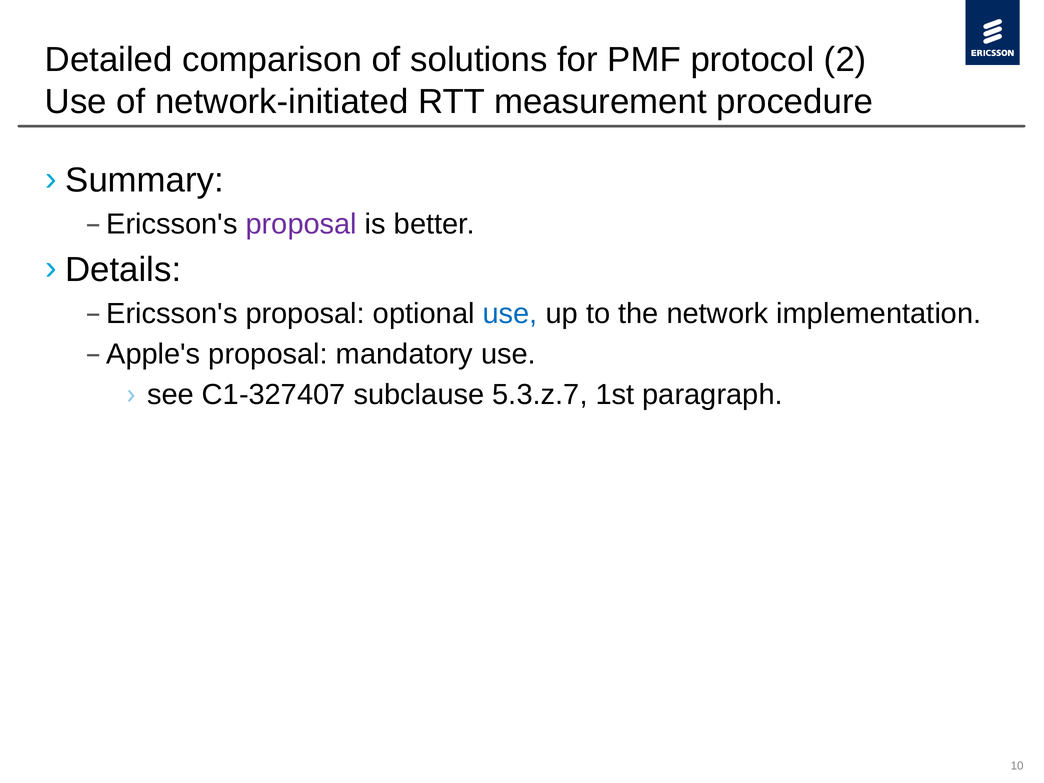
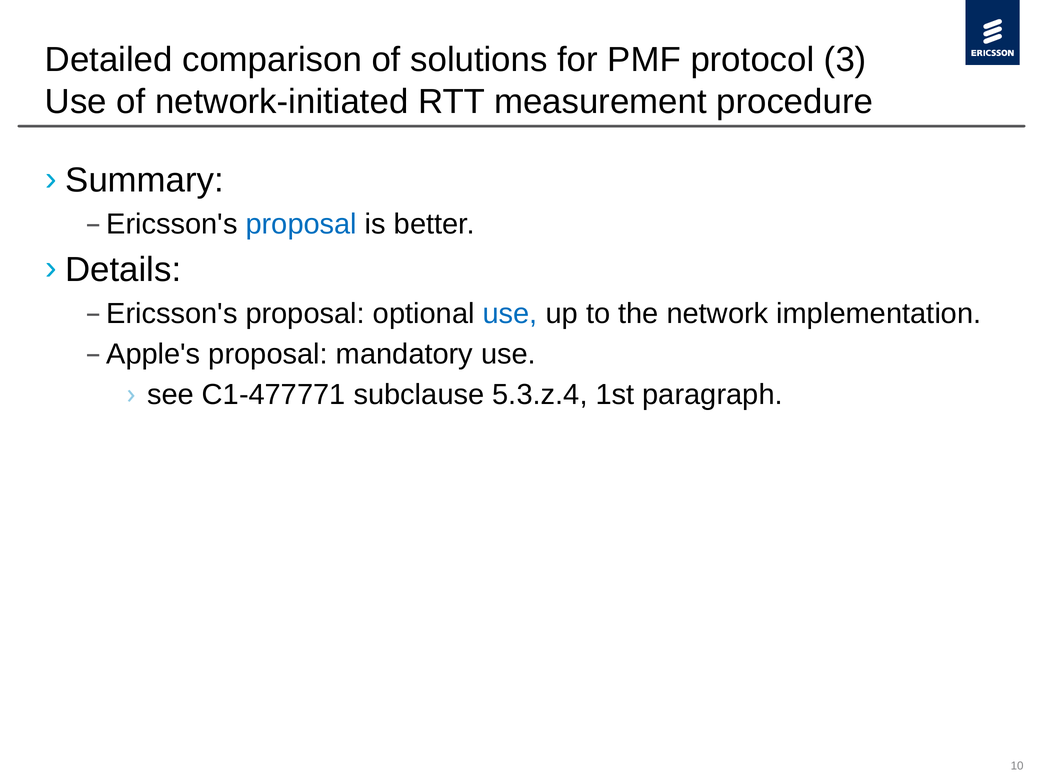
2: 2 -> 3 (845, 60)
proposal colour: purple -> blue (301, 224)
C1-327407: C1-327407 -> C1-477771 (274, 395)
5.3.z.7: 5.3.z.7 -> 5.3.z.4 (540, 395)
